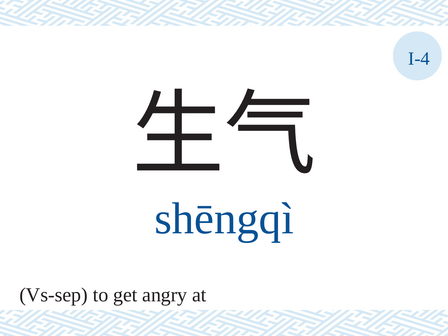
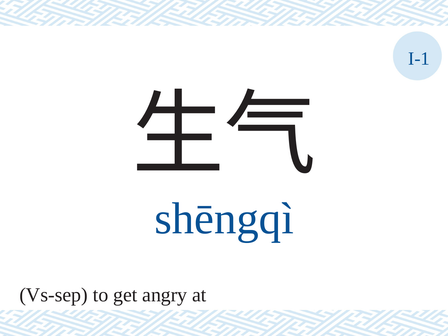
I-4: I-4 -> I-1 (419, 59)
